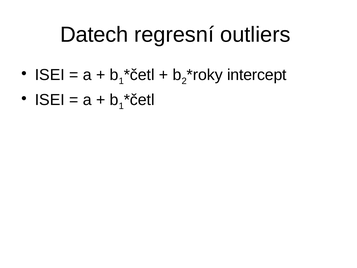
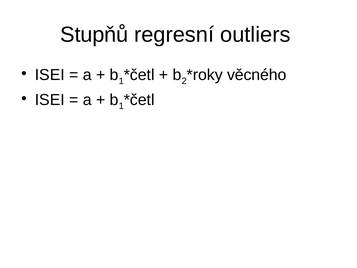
Datech: Datech -> Stupňů (94, 35)
intercept: intercept -> věcného (257, 75)
